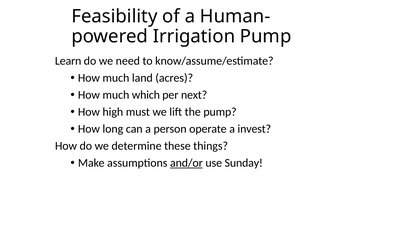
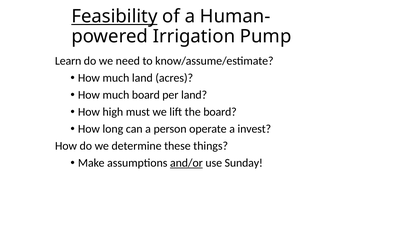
Feasibility underline: none -> present (114, 16)
much which: which -> board (146, 95)
per next: next -> land (194, 95)
the pump: pump -> board (220, 112)
